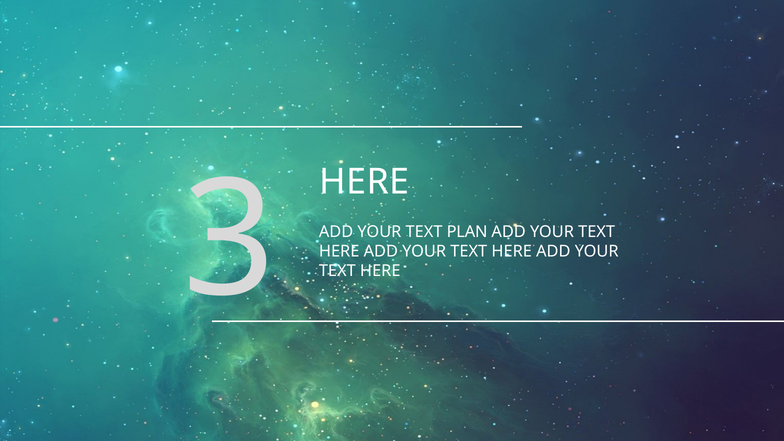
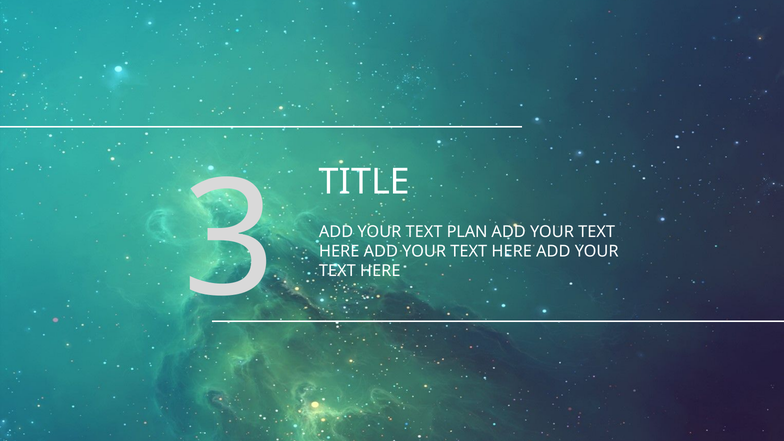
HERE: HERE -> TITLE (364, 182)
